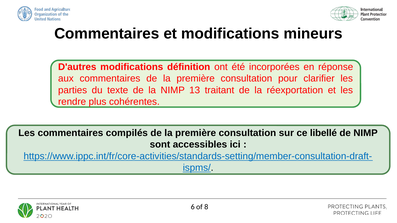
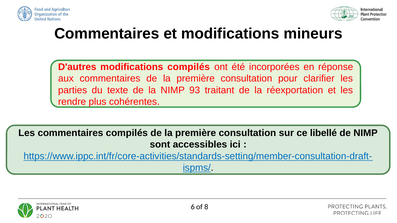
modifications définition: définition -> compilés (189, 67)
13: 13 -> 93 (195, 90)
